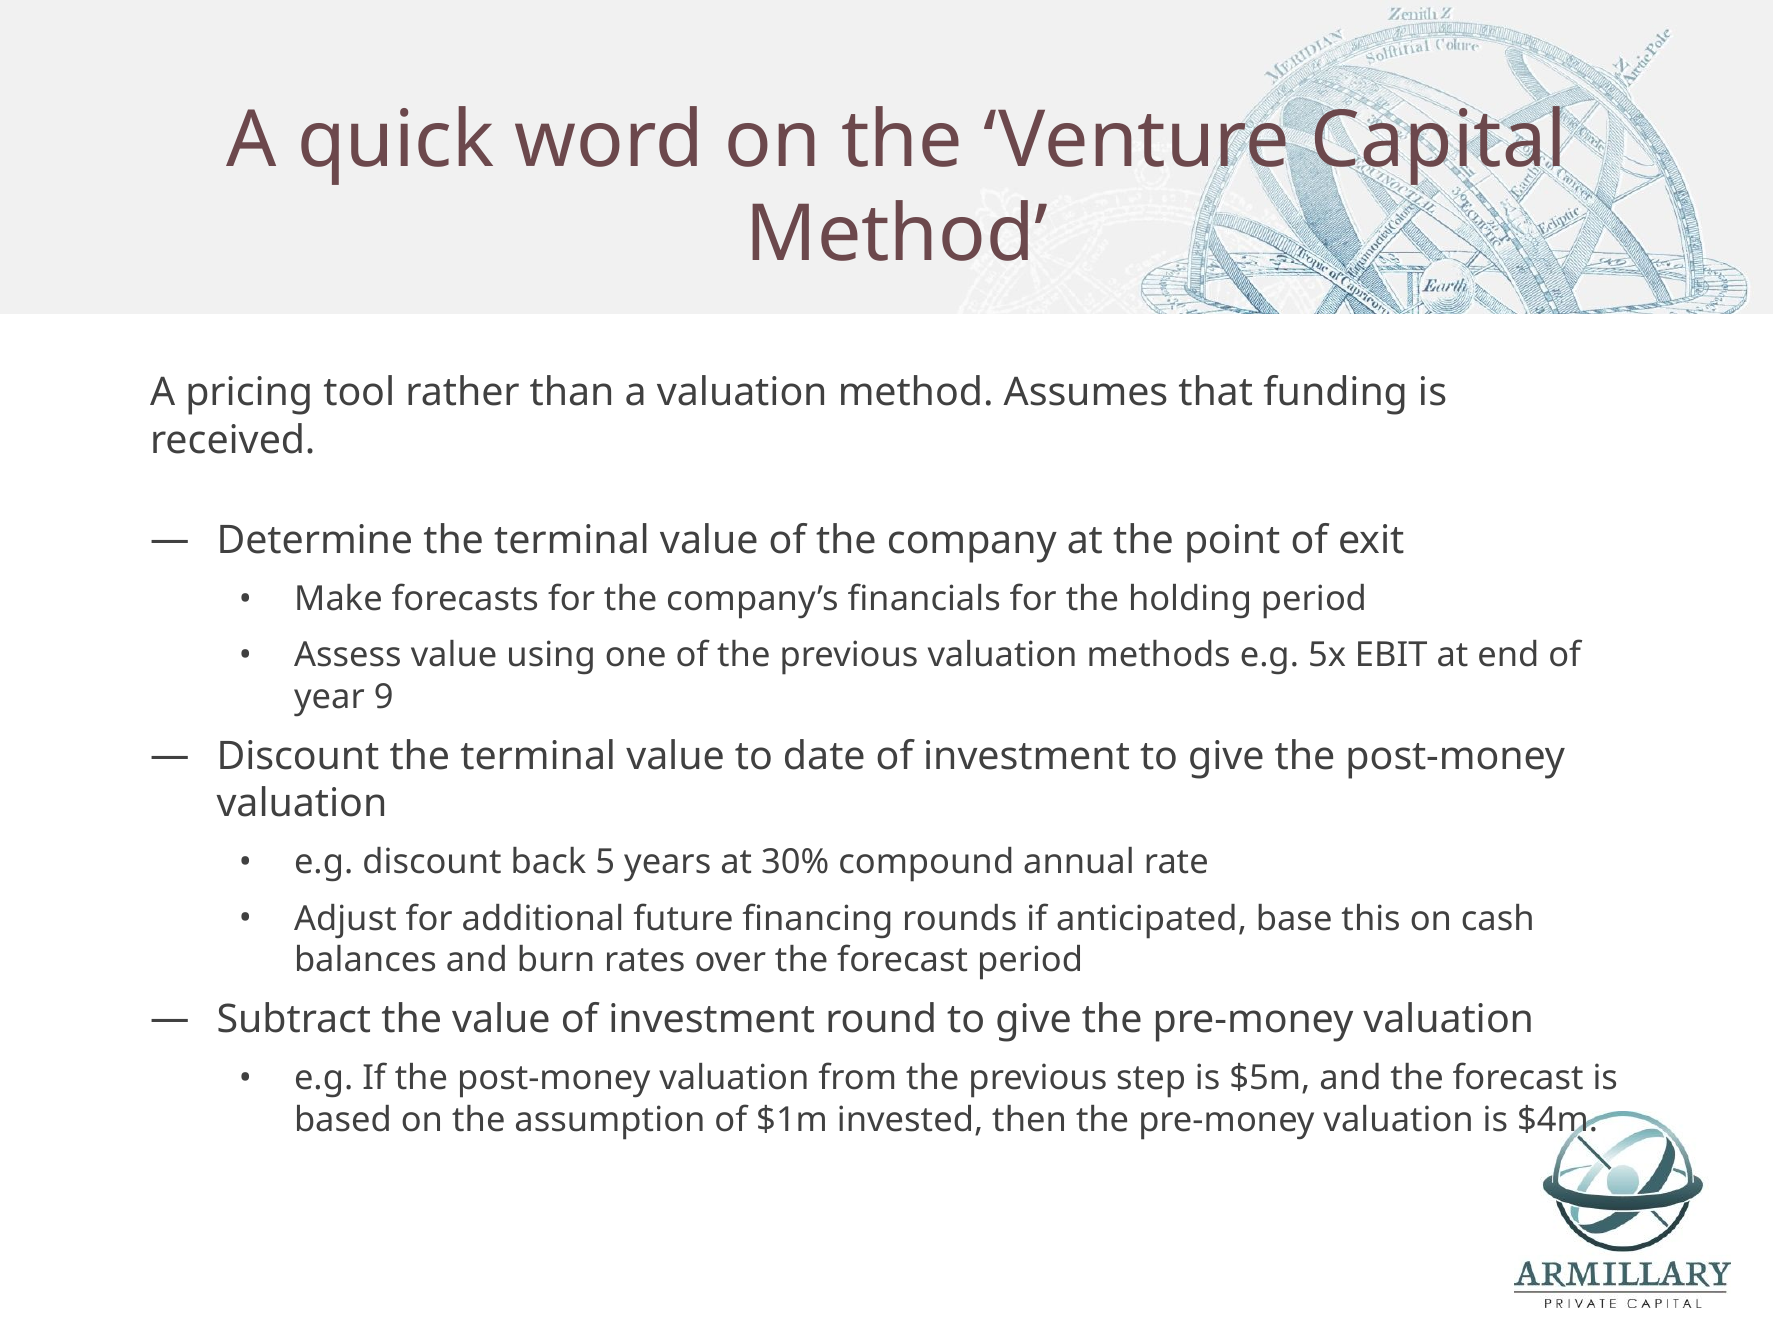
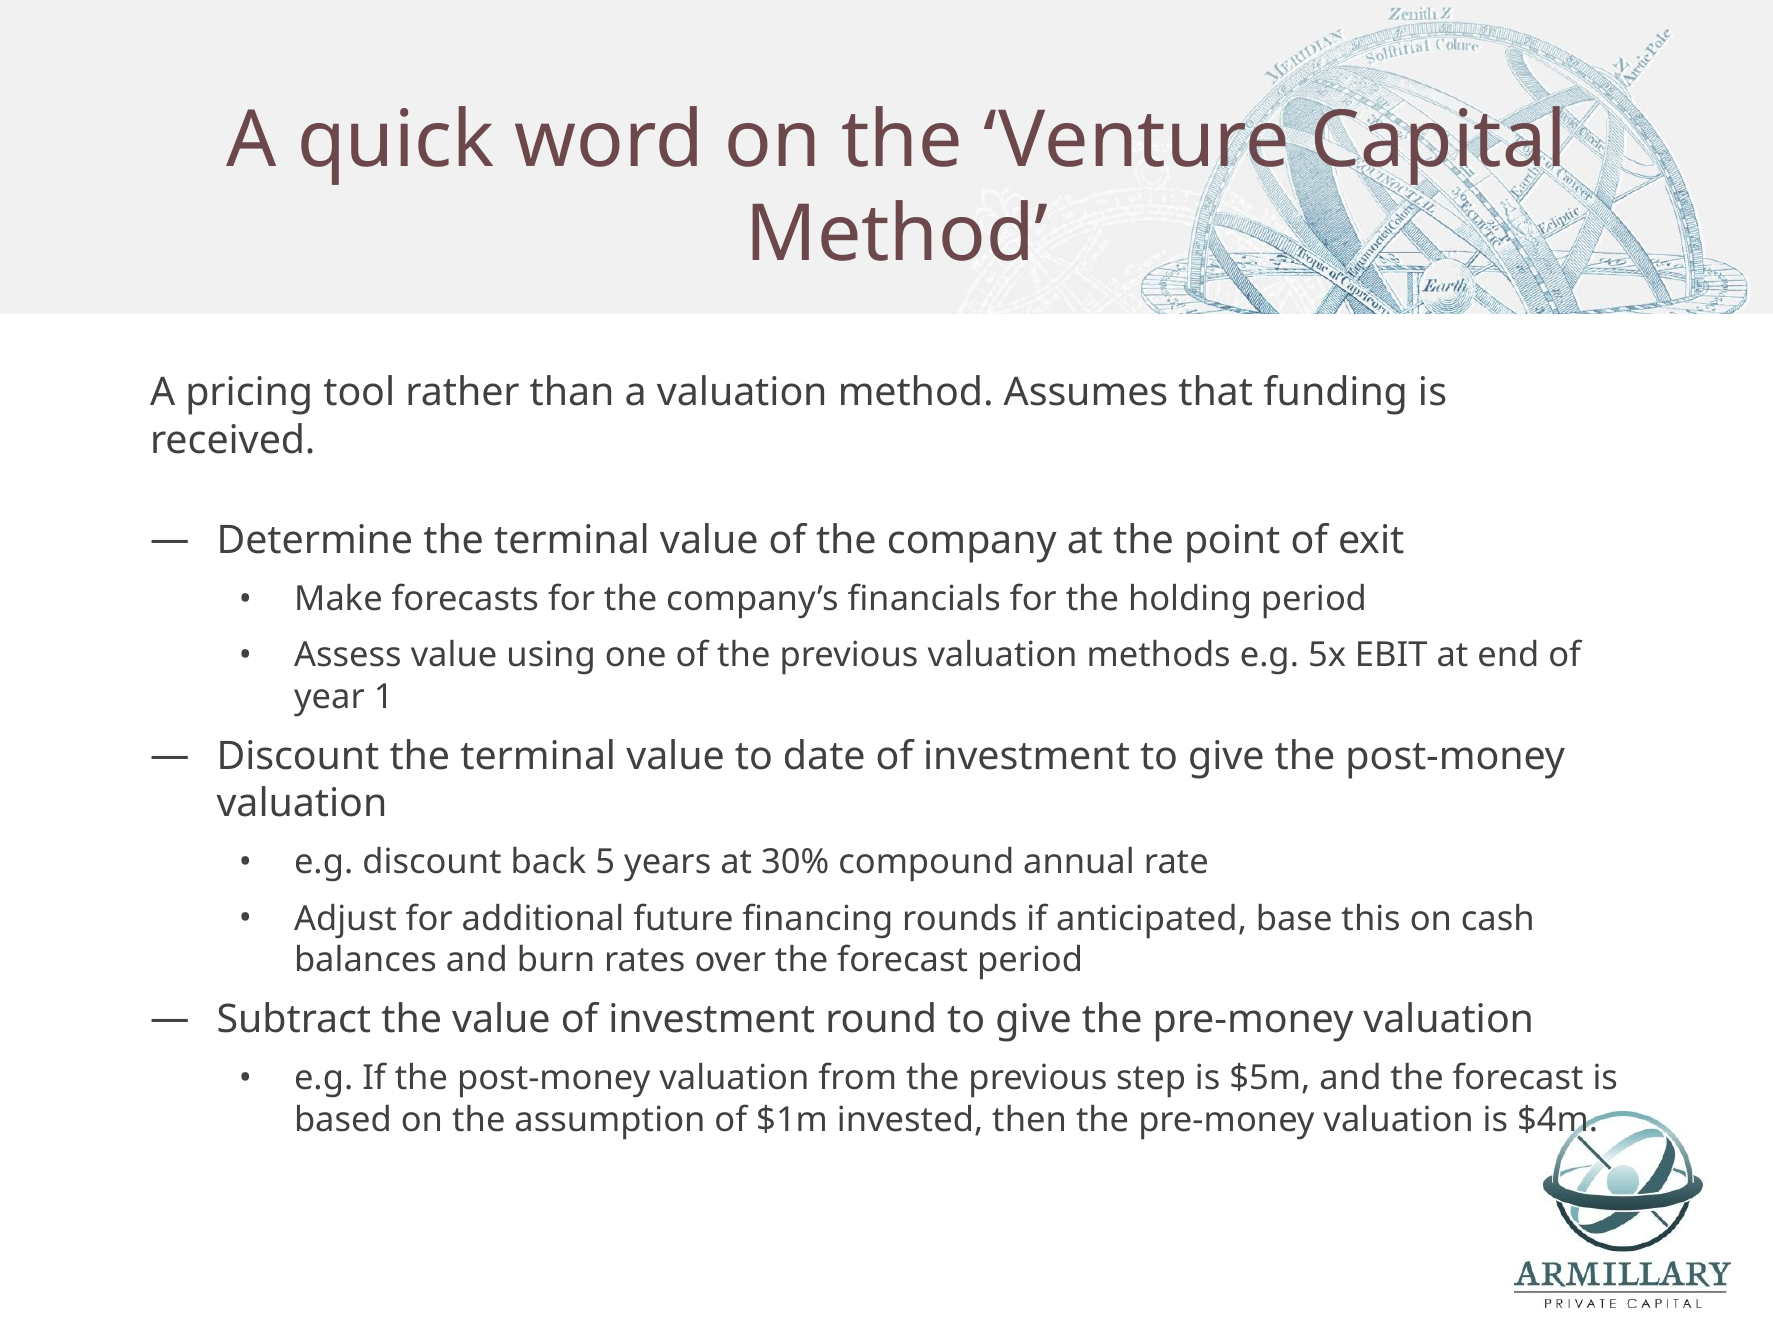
9: 9 -> 1 (384, 697)
